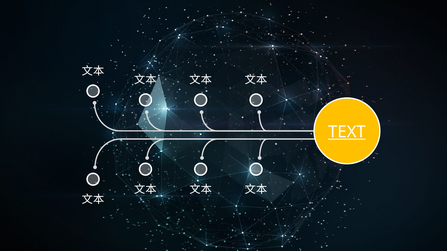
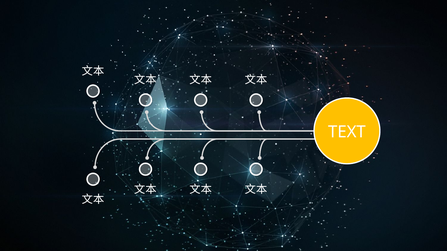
TEXT underline: present -> none (347, 132)
